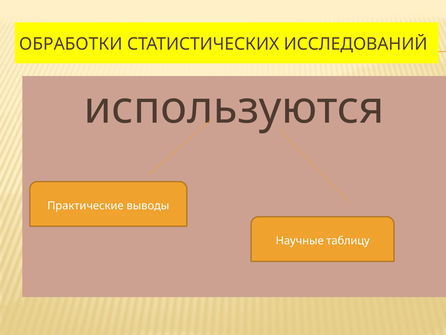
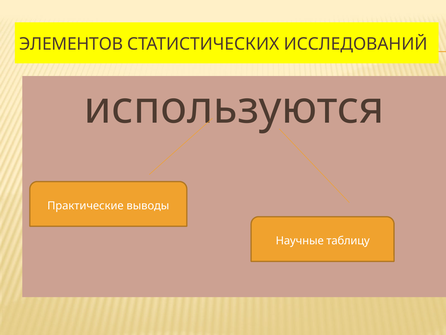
ОБРАБОТКИ: ОБРАБОТКИ -> ЭЛЕМЕНТОВ (71, 44)
